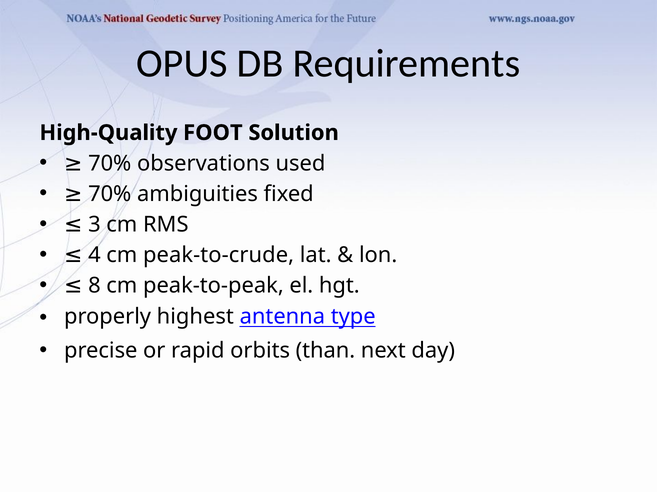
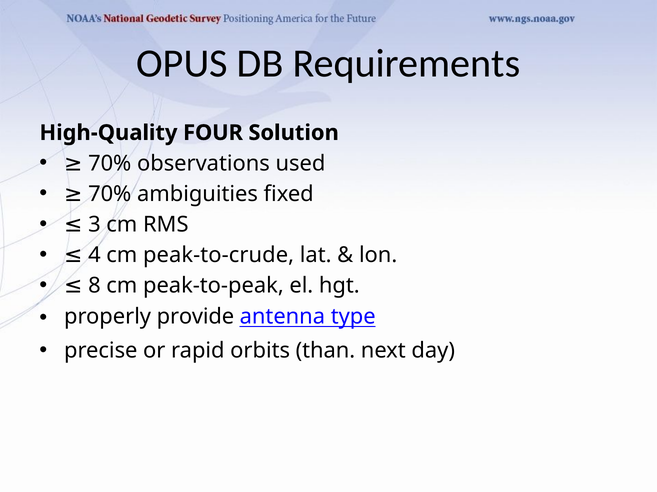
FOOT: FOOT -> FOUR (213, 133)
highest: highest -> provide (195, 317)
